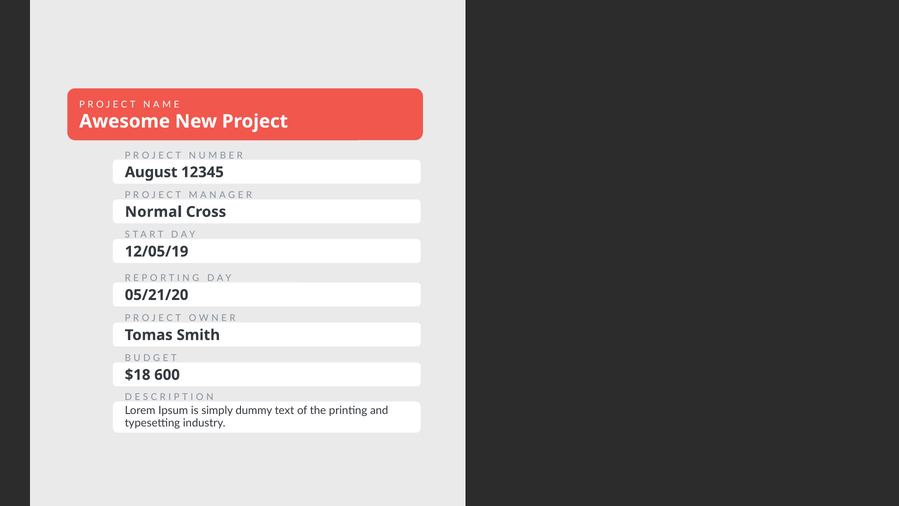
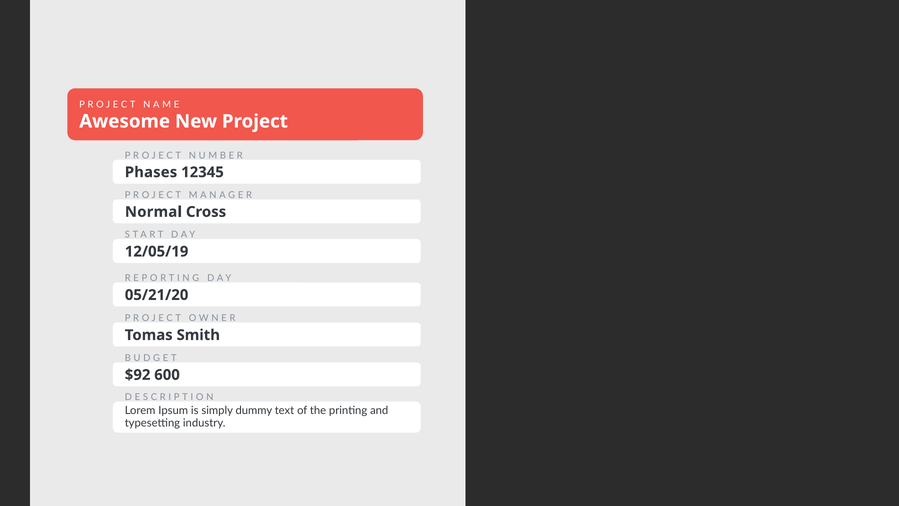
August: August -> Phases (151, 172)
$18: $18 -> $92 (138, 375)
